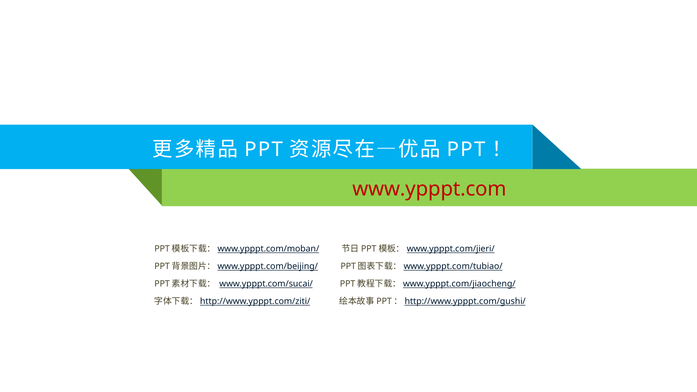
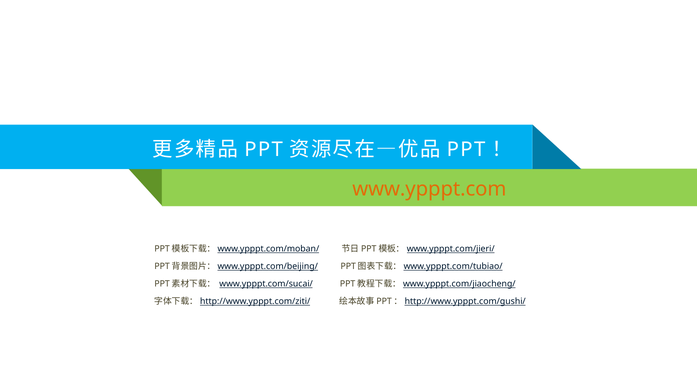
www.ypppt.com colour: red -> orange (429, 189)
